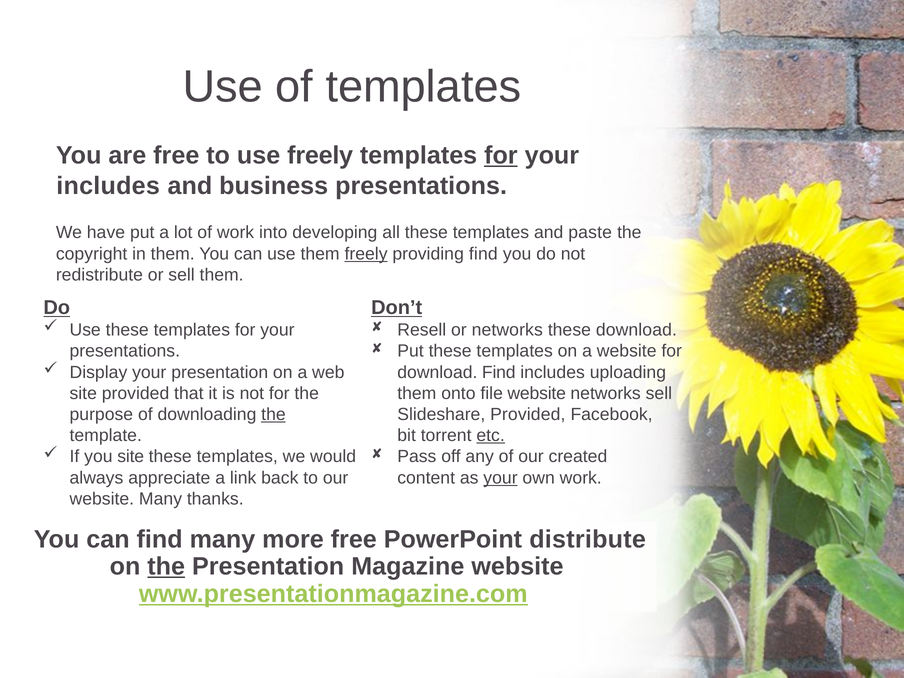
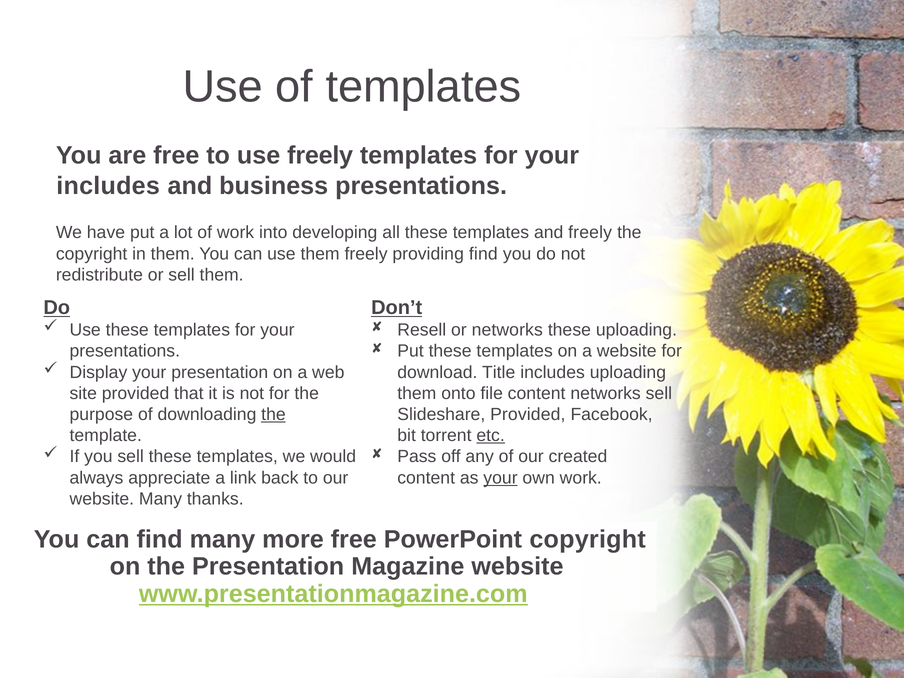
for underline: present -> none (501, 156)
and paste: paste -> freely (590, 233)
freely underline: present -> none (366, 254)
these download: download -> uploading (636, 330)
download Find: Find -> Title (499, 372)
file website: website -> content (537, 393)
you site: site -> sell (131, 457)
PowerPoint distribute: distribute -> copyright (588, 540)
the underline: present -> none (166, 567)
